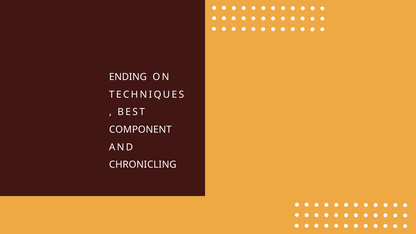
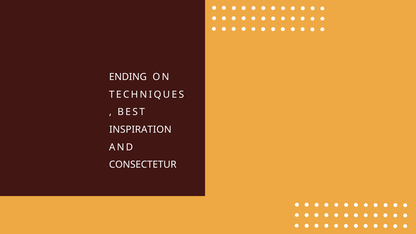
COMPONENT: COMPONENT -> INSPIRATION (140, 130)
CHRONICLING: CHRONICLING -> CONSECTETUR (143, 165)
